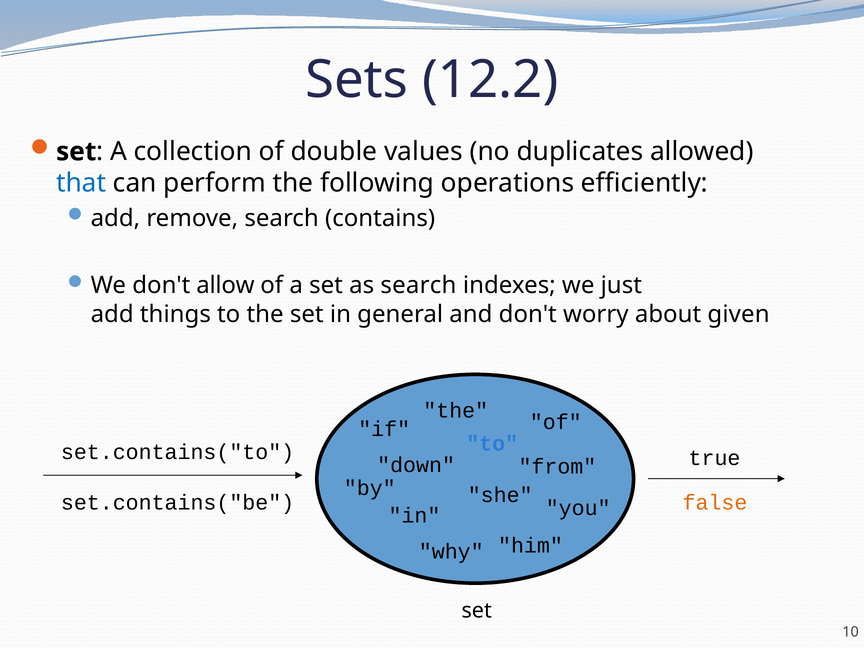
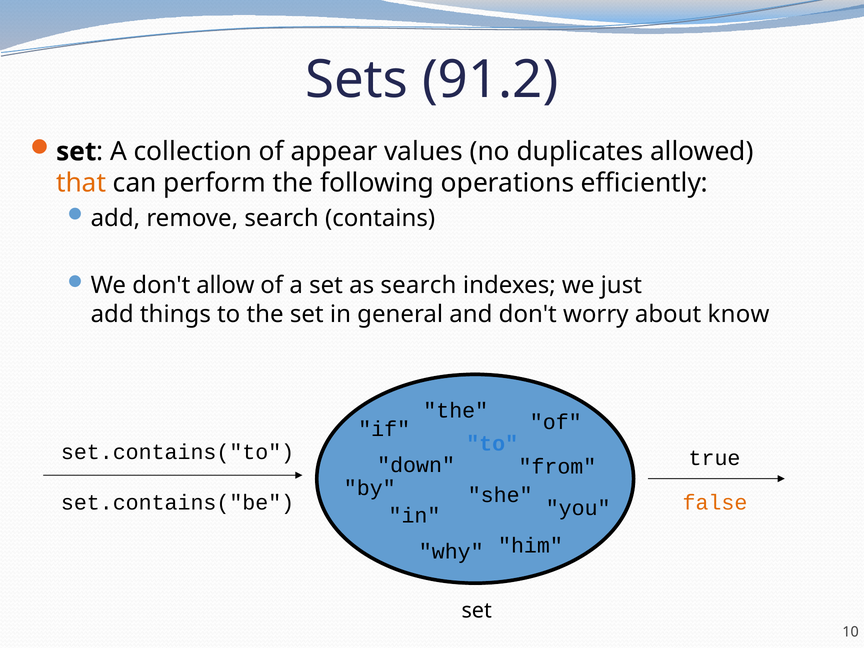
12.2: 12.2 -> 91.2 (490, 80)
double: double -> appear (334, 152)
that colour: blue -> orange (81, 183)
given: given -> know (739, 314)
